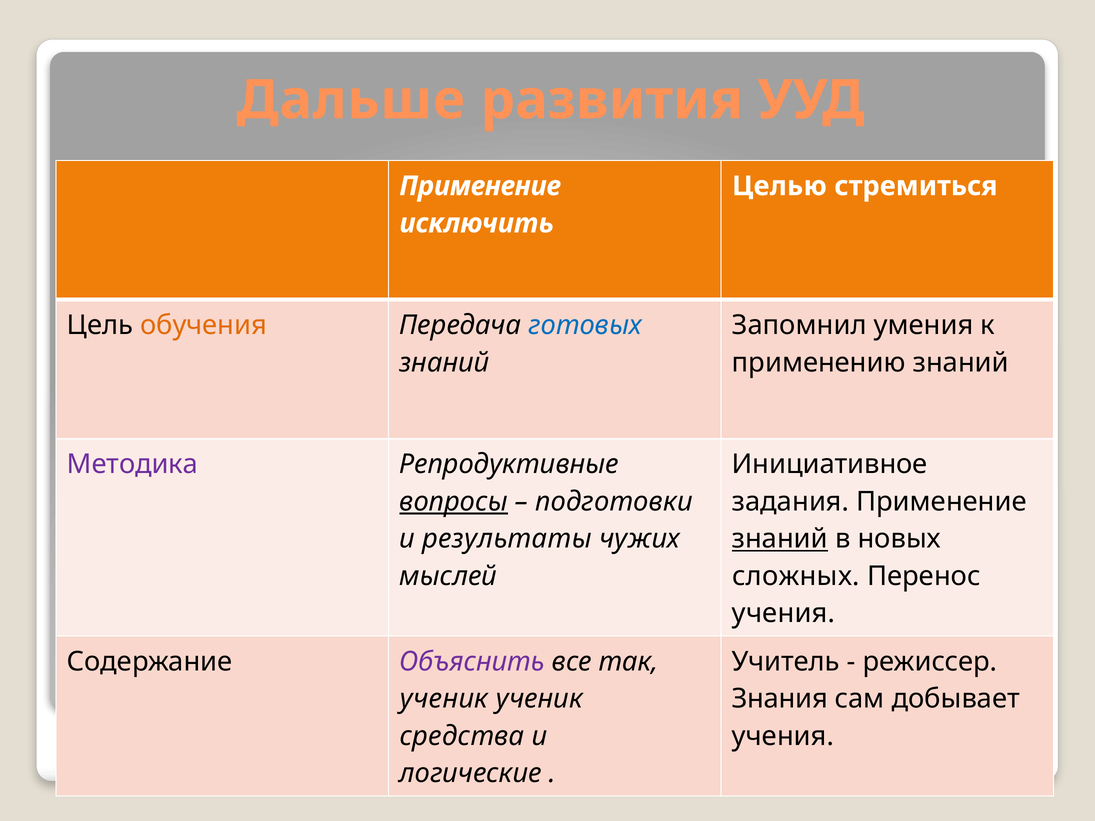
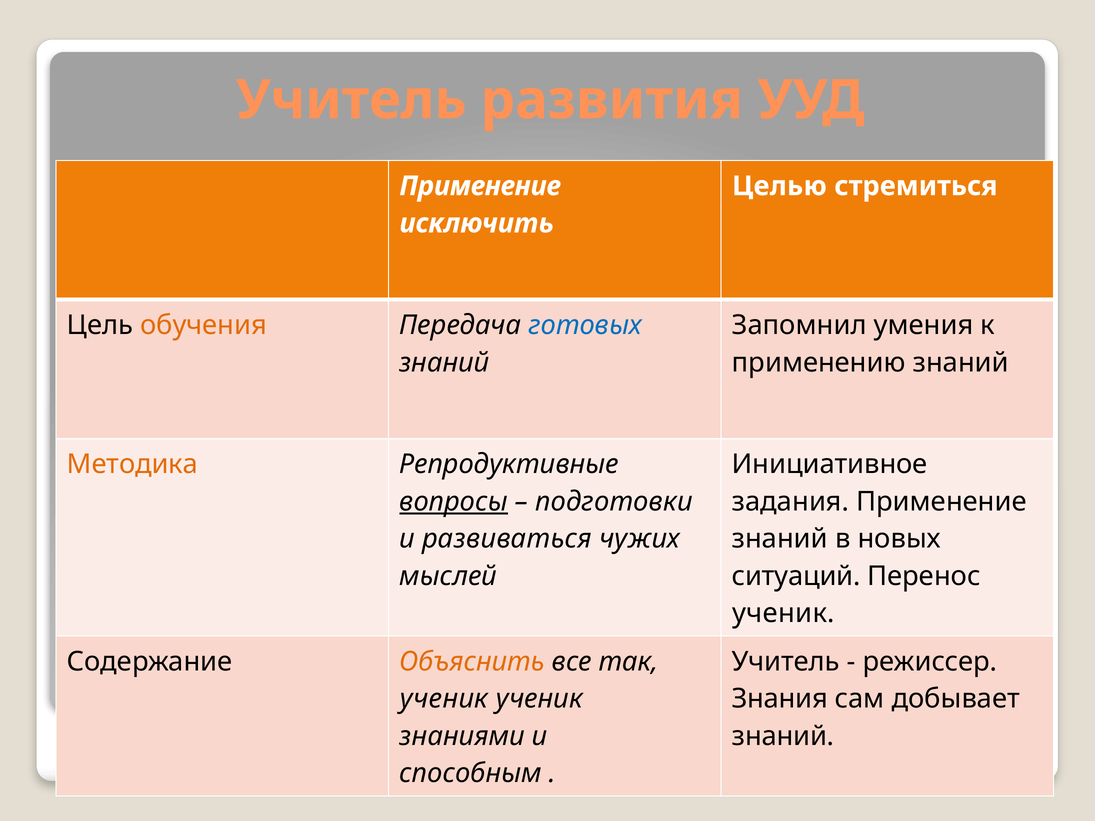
Дальше: Дальше -> Учитель (351, 100)
Методика colour: purple -> orange (132, 465)
результаты: результаты -> развиваться (507, 539)
знаний underline: present -> none (780, 539)
сложных: сложных -> ситуаций (796, 576)
учения: учения -> ученик (783, 614)
Объяснить colour: purple -> orange (472, 662)
средства: средства -> знаниями (462, 736)
учения: учения -> знаний (783, 736)
логические: логические -> способным (470, 774)
